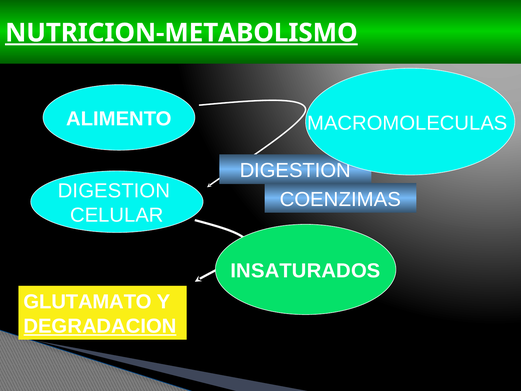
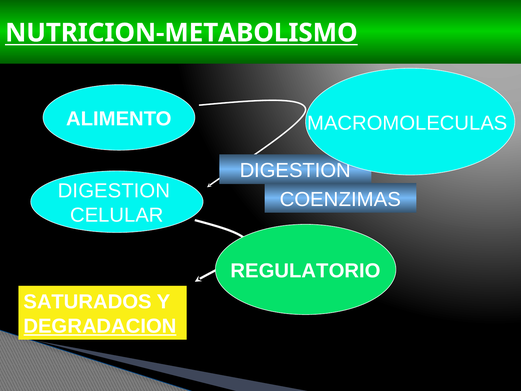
NUTRICION-METABOLISMO underline: present -> none (181, 33)
INSATURADOS: INSATURADOS -> REGULATORIO (306, 271)
GLUTAMATO: GLUTAMATO -> SATURADOS (88, 302)
